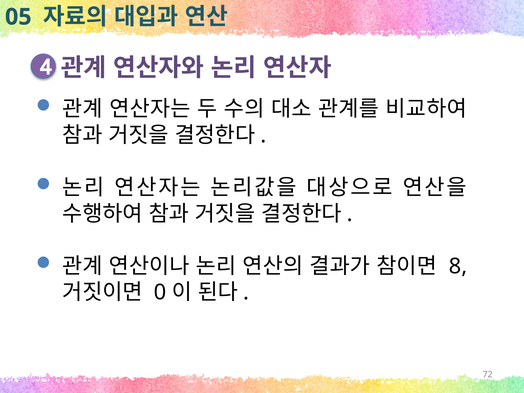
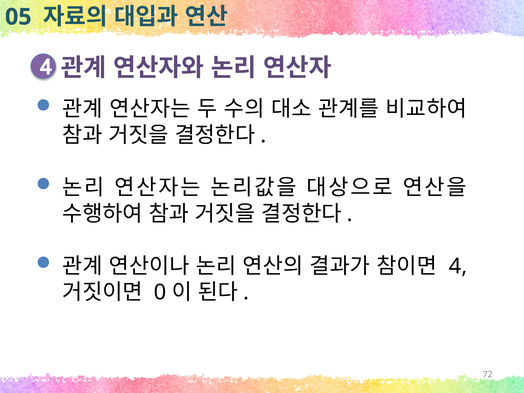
8: 8 -> 4 (458, 266)
